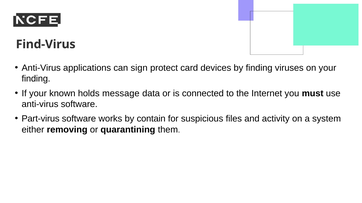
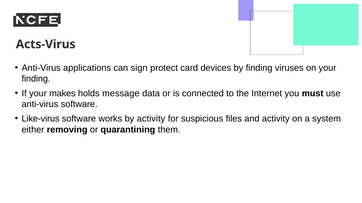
Find-Virus: Find-Virus -> Acts-Virus (46, 44)
known: known -> makes (62, 94)
Part-virus: Part-virus -> Like-virus (41, 119)
by contain: contain -> activity (151, 119)
